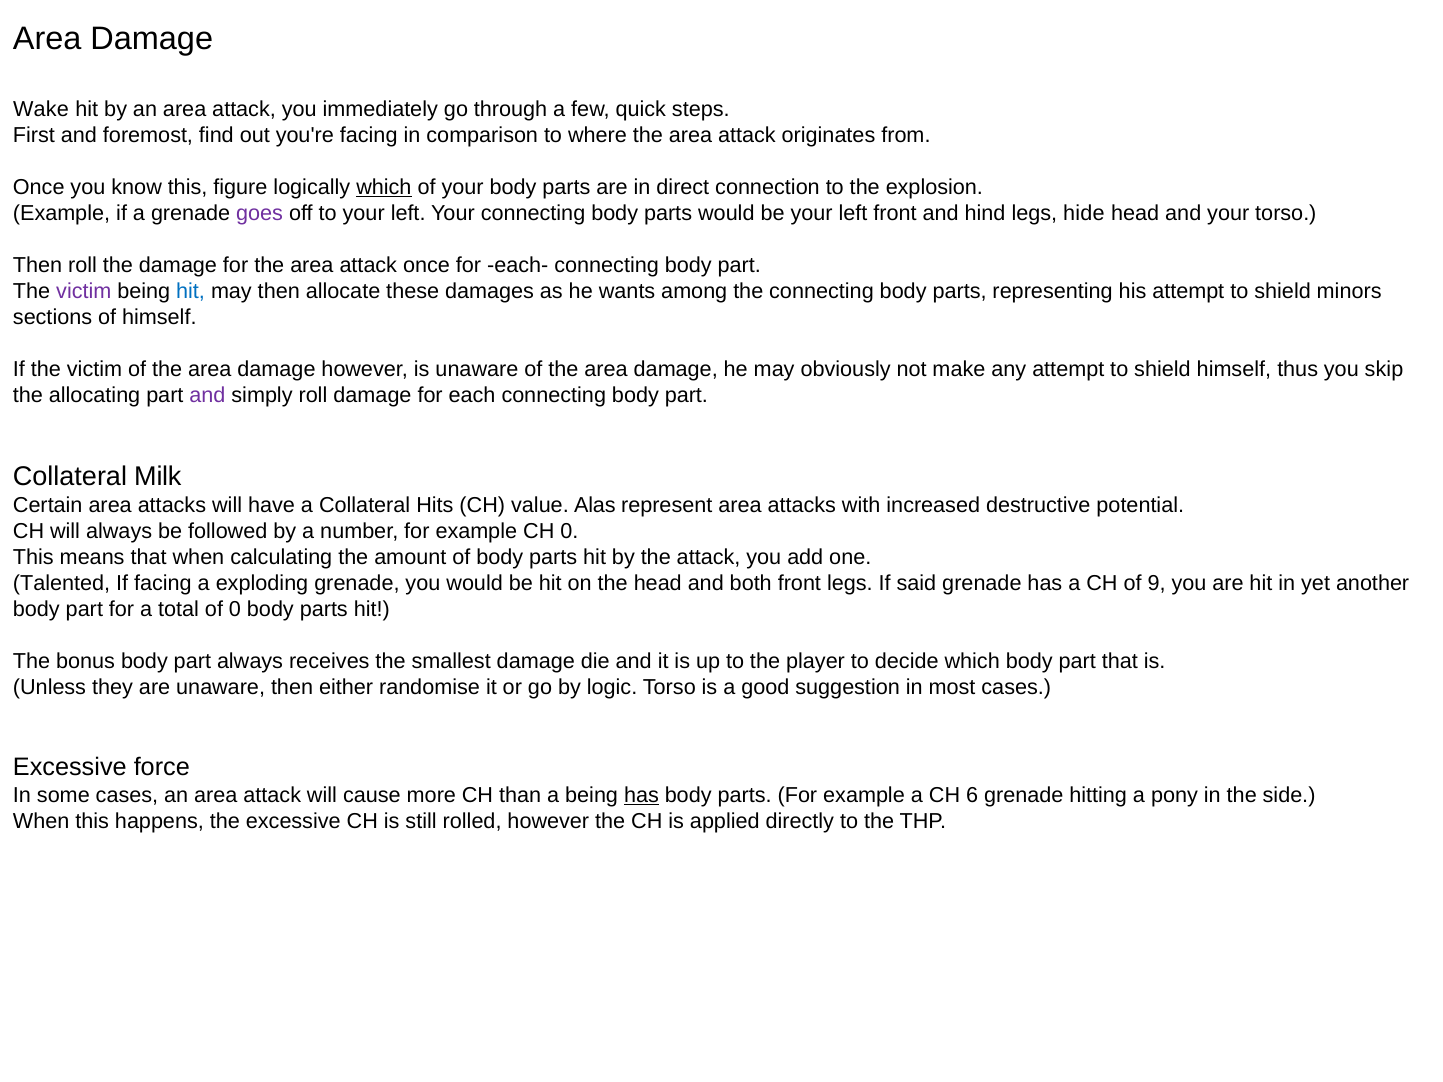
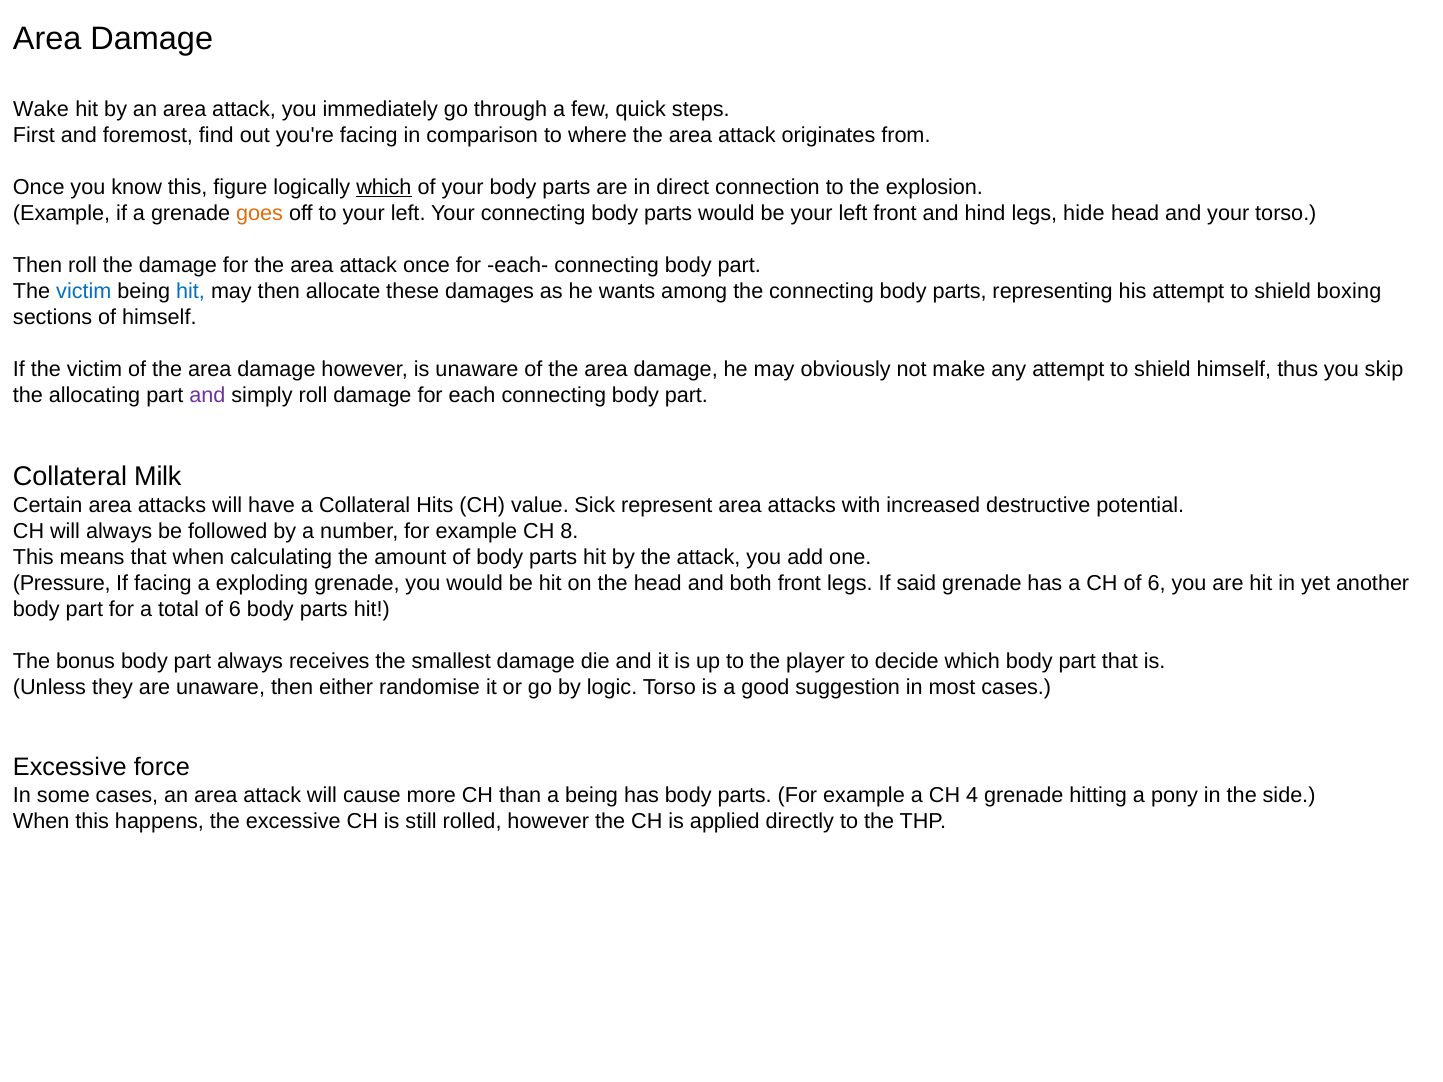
goes colour: purple -> orange (260, 213)
victim colour: purple -> blue (84, 291)
minors: minors -> boxing (1349, 291)
Alas: Alas -> Sick (595, 506)
CH 0: 0 -> 8 (569, 532)
Talented: Talented -> Pressure (62, 584)
CH of 9: 9 -> 6 (1157, 584)
total of 0: 0 -> 6 (235, 610)
has underline: present -> none (641, 796)
6: 6 -> 4 (972, 796)
